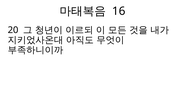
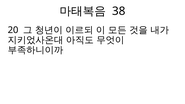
16: 16 -> 38 (119, 11)
